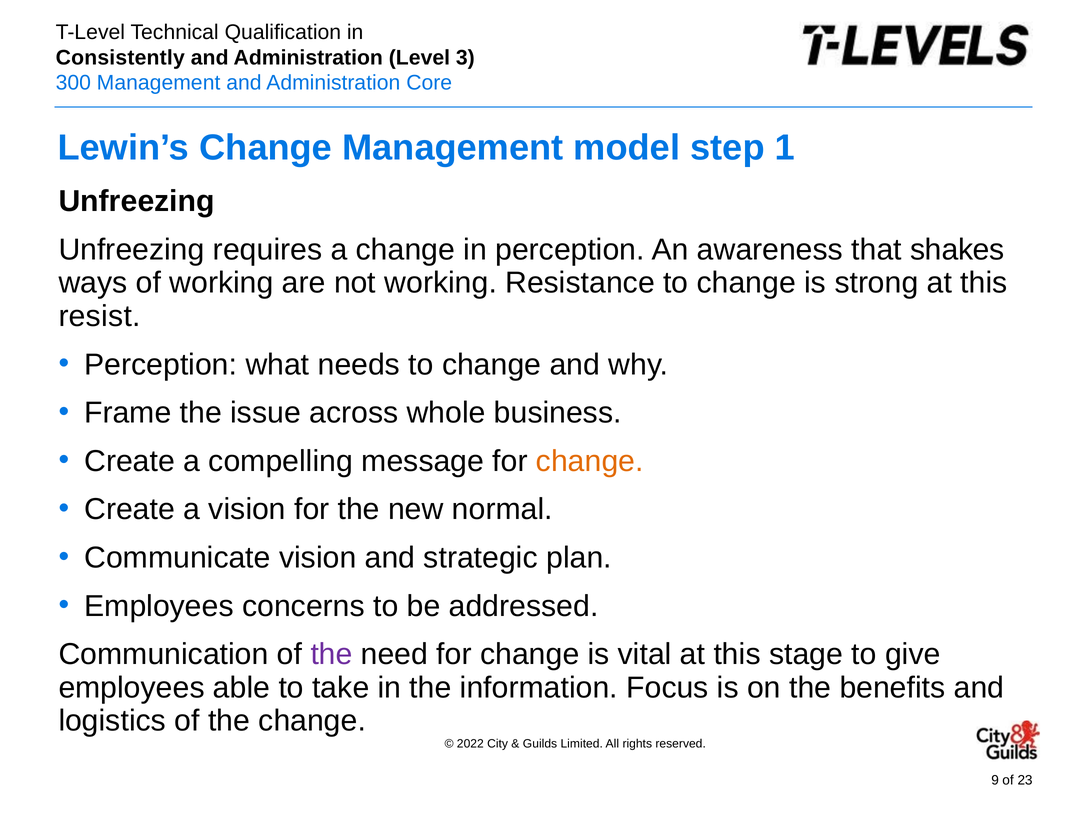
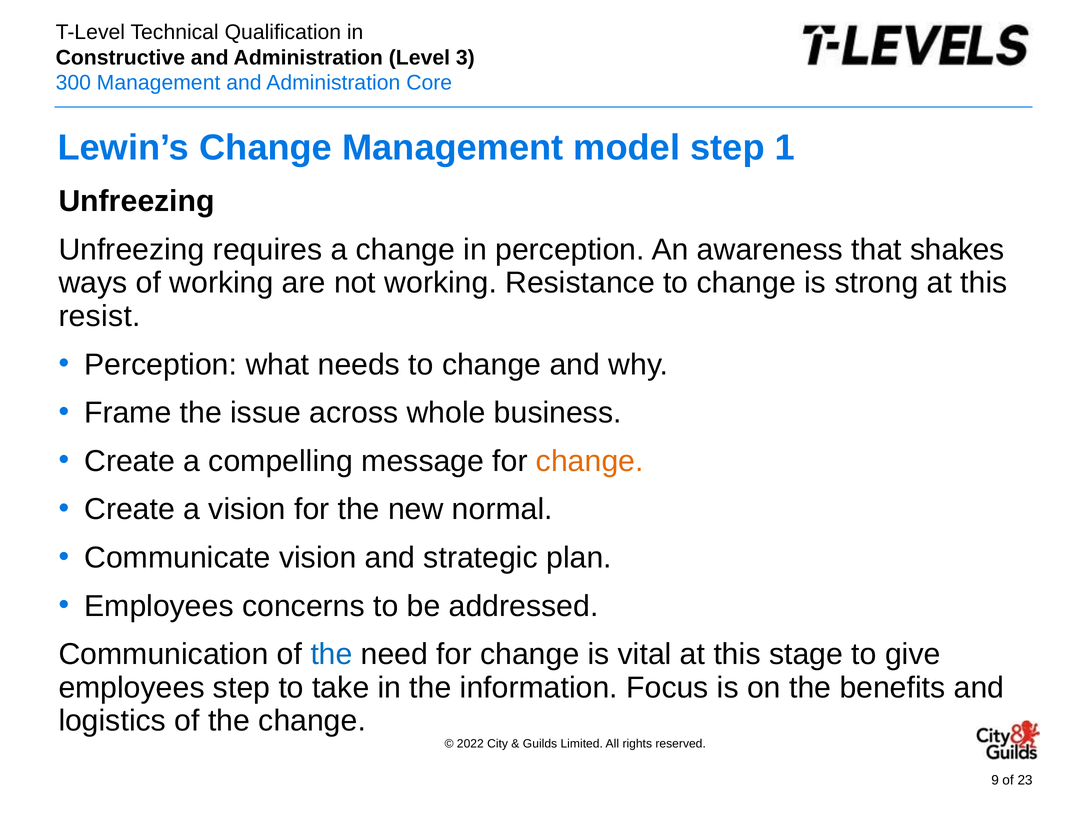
Consistently: Consistently -> Constructive (120, 58)
the colour: purple -> blue (332, 654)
employees able: able -> step (242, 687)
